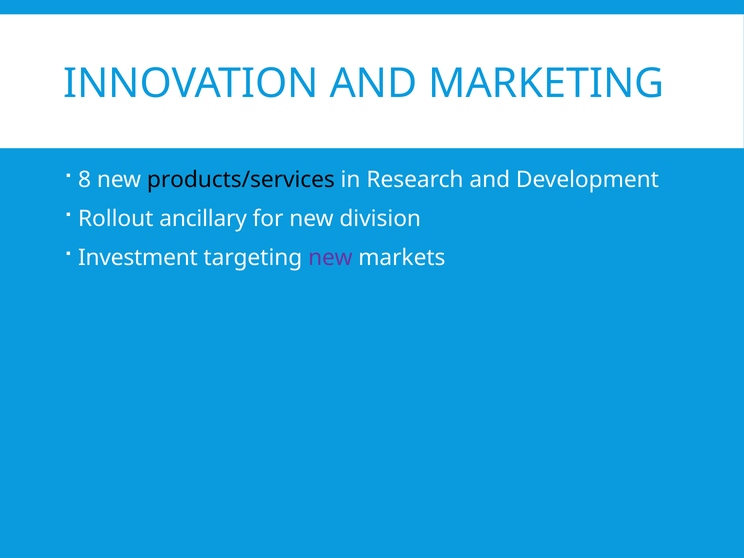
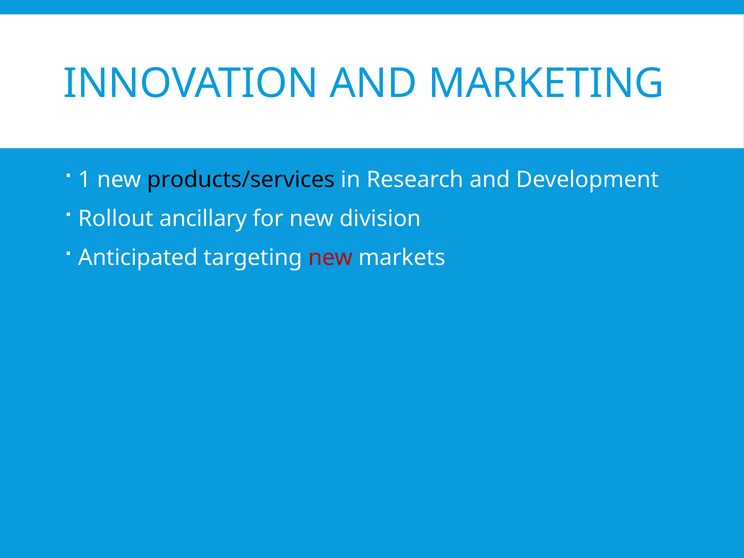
8: 8 -> 1 (85, 180)
Investment: Investment -> Anticipated (138, 258)
new colour: purple -> red (330, 258)
